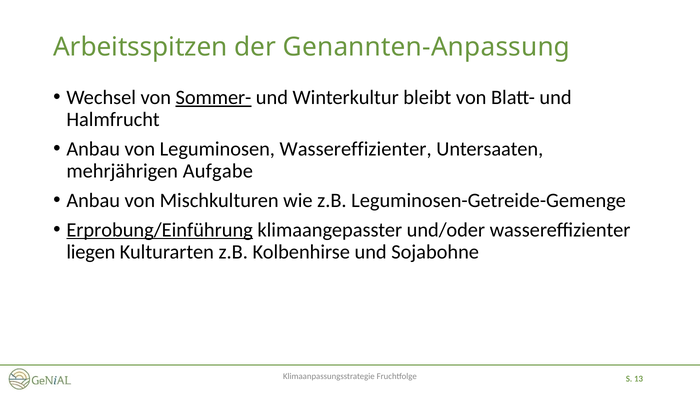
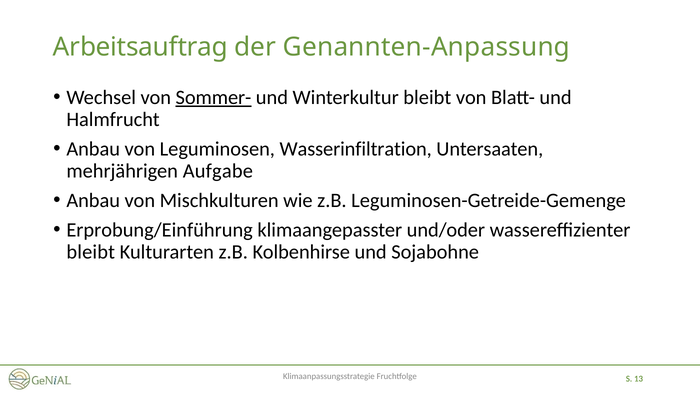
Arbeitsspitzen: Arbeitsspitzen -> Arbeitsauftrag (141, 47)
Leguminosen Wassereffizienter: Wassereffizienter -> Wasserinfiltration (356, 149)
Erprobung/Einführung underline: present -> none (160, 230)
liegen: liegen -> bleibt (91, 252)
